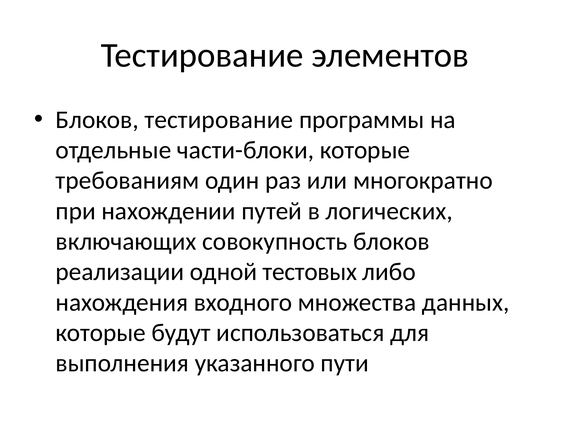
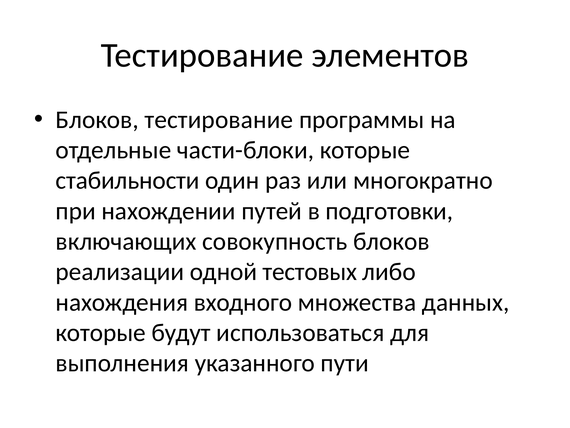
требованиям: требованиям -> стабильности (128, 180)
логических: логических -> подготовки (389, 211)
